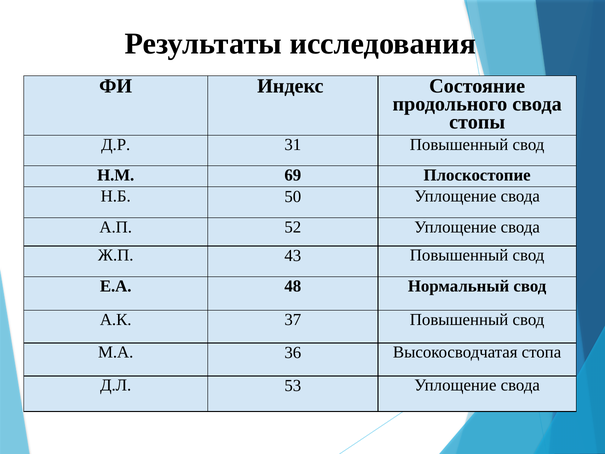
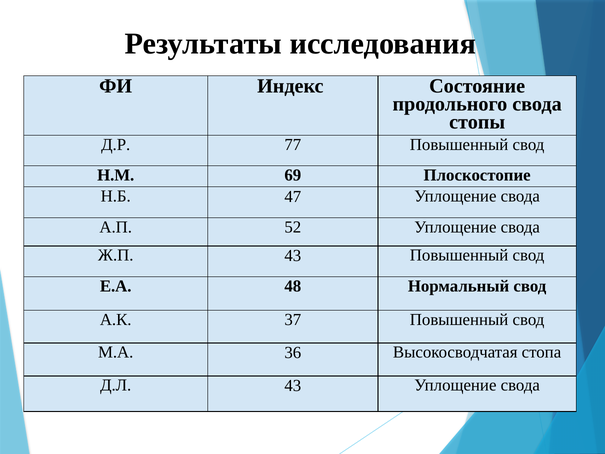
31: 31 -> 77 (293, 145)
50: 50 -> 47 (293, 196)
Д.Л 53: 53 -> 43 (293, 385)
